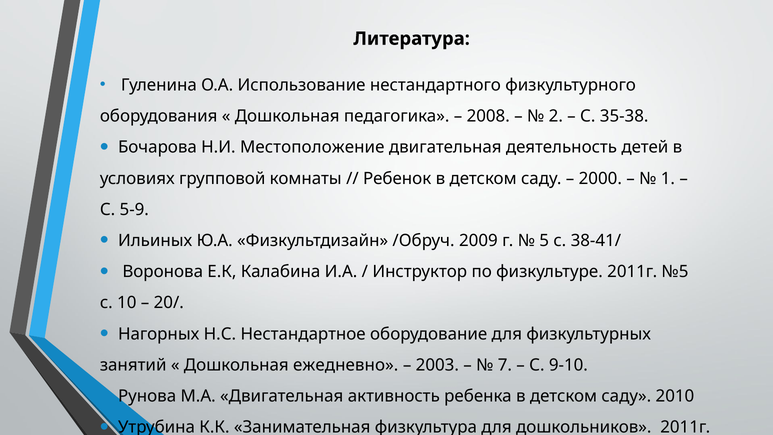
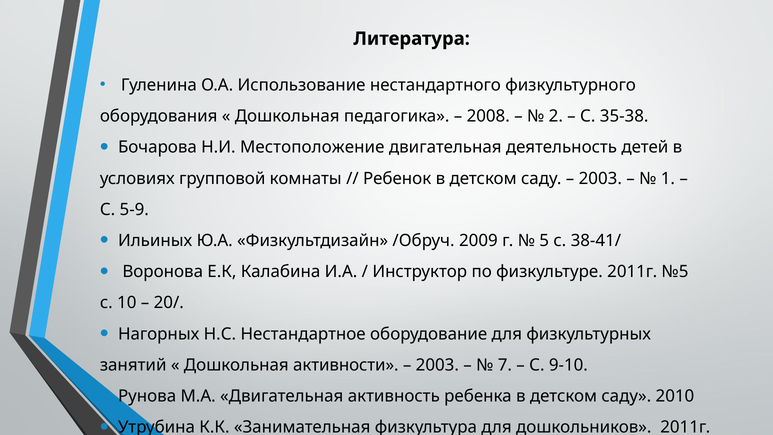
2000: 2000 -> 2003 (600, 178)
ежедневно: ежедневно -> активности (346, 365)
